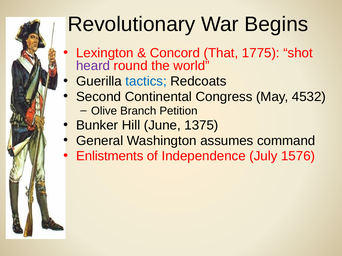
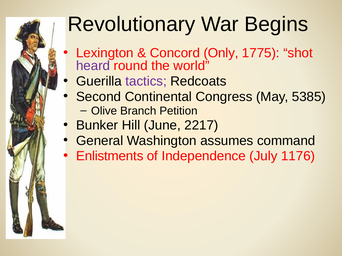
That: That -> Only (221, 53)
tactics colour: blue -> purple (146, 81)
4532: 4532 -> 5385 (309, 97)
1375: 1375 -> 2217 (201, 125)
1576: 1576 -> 1176 (298, 156)
